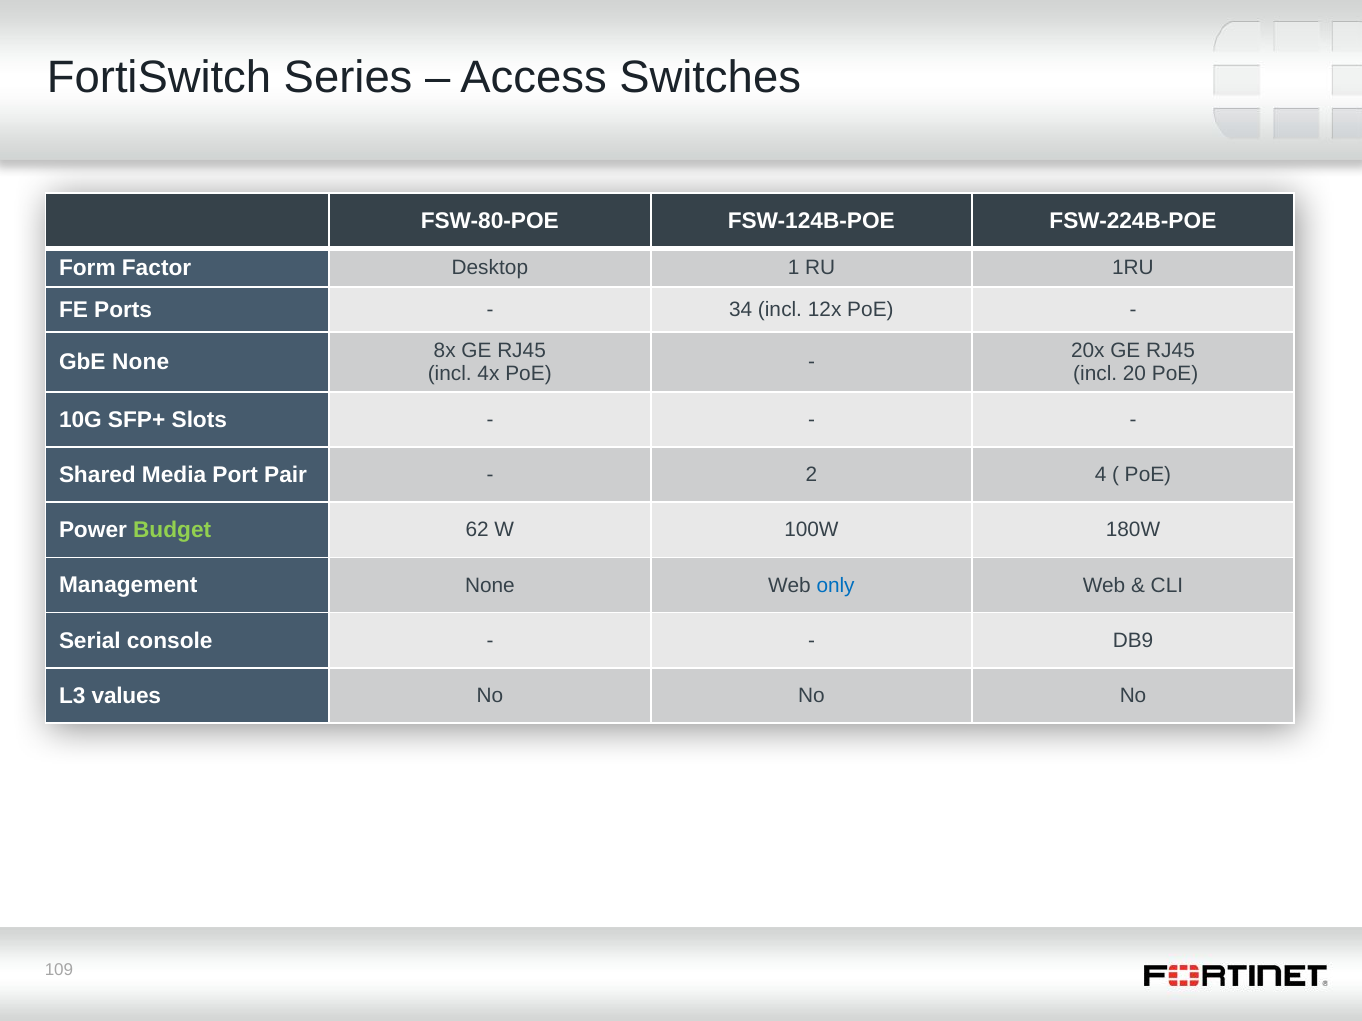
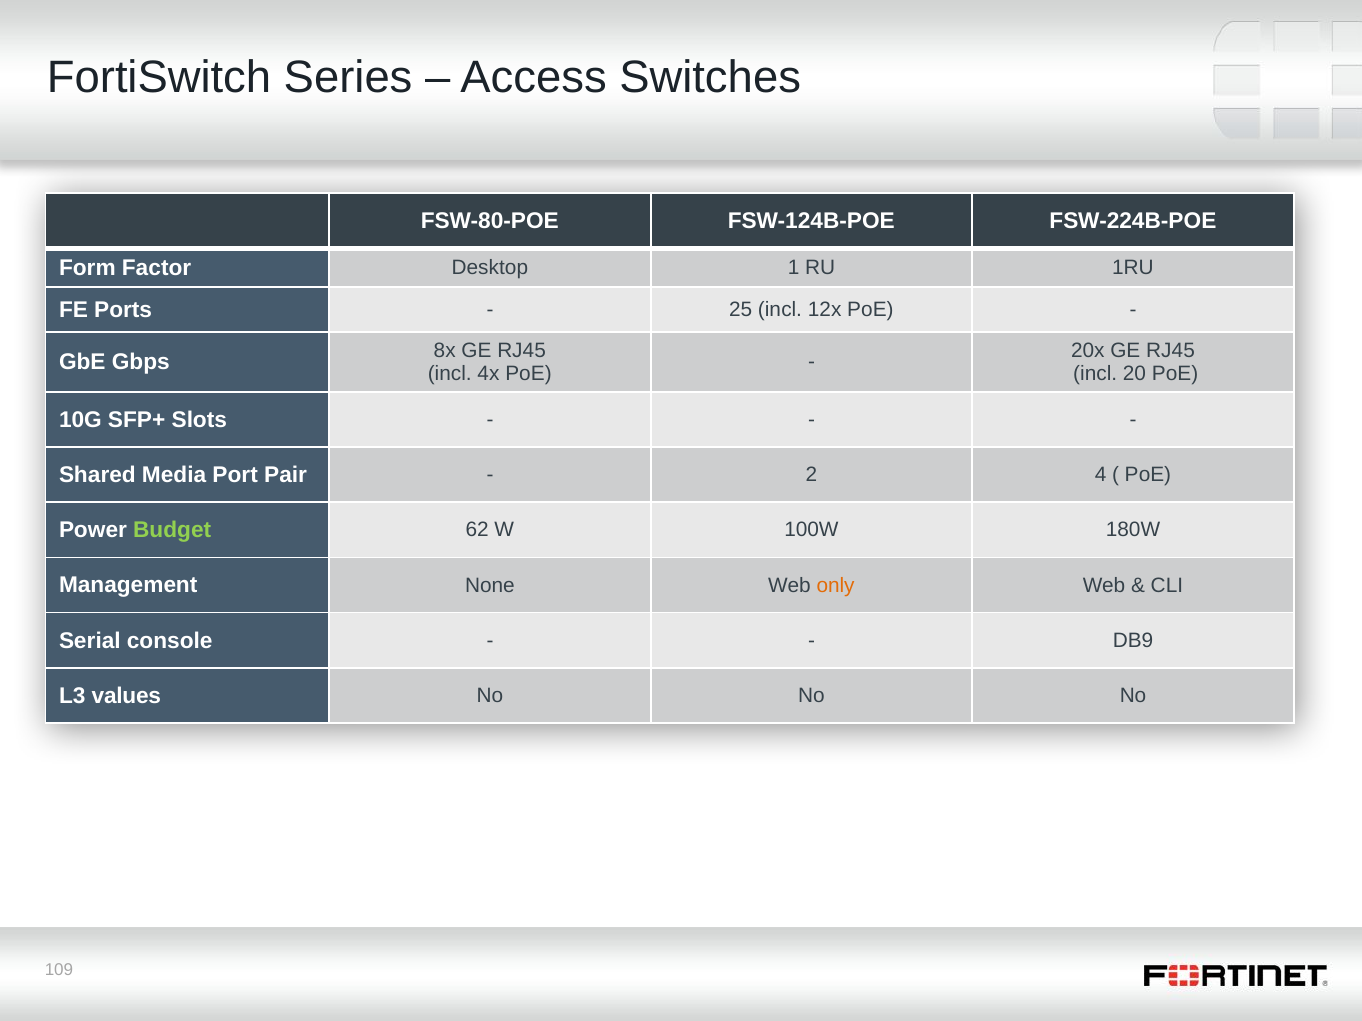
34: 34 -> 25 (741, 310)
GbE None: None -> Gbps (141, 362)
only colour: blue -> orange (836, 586)
